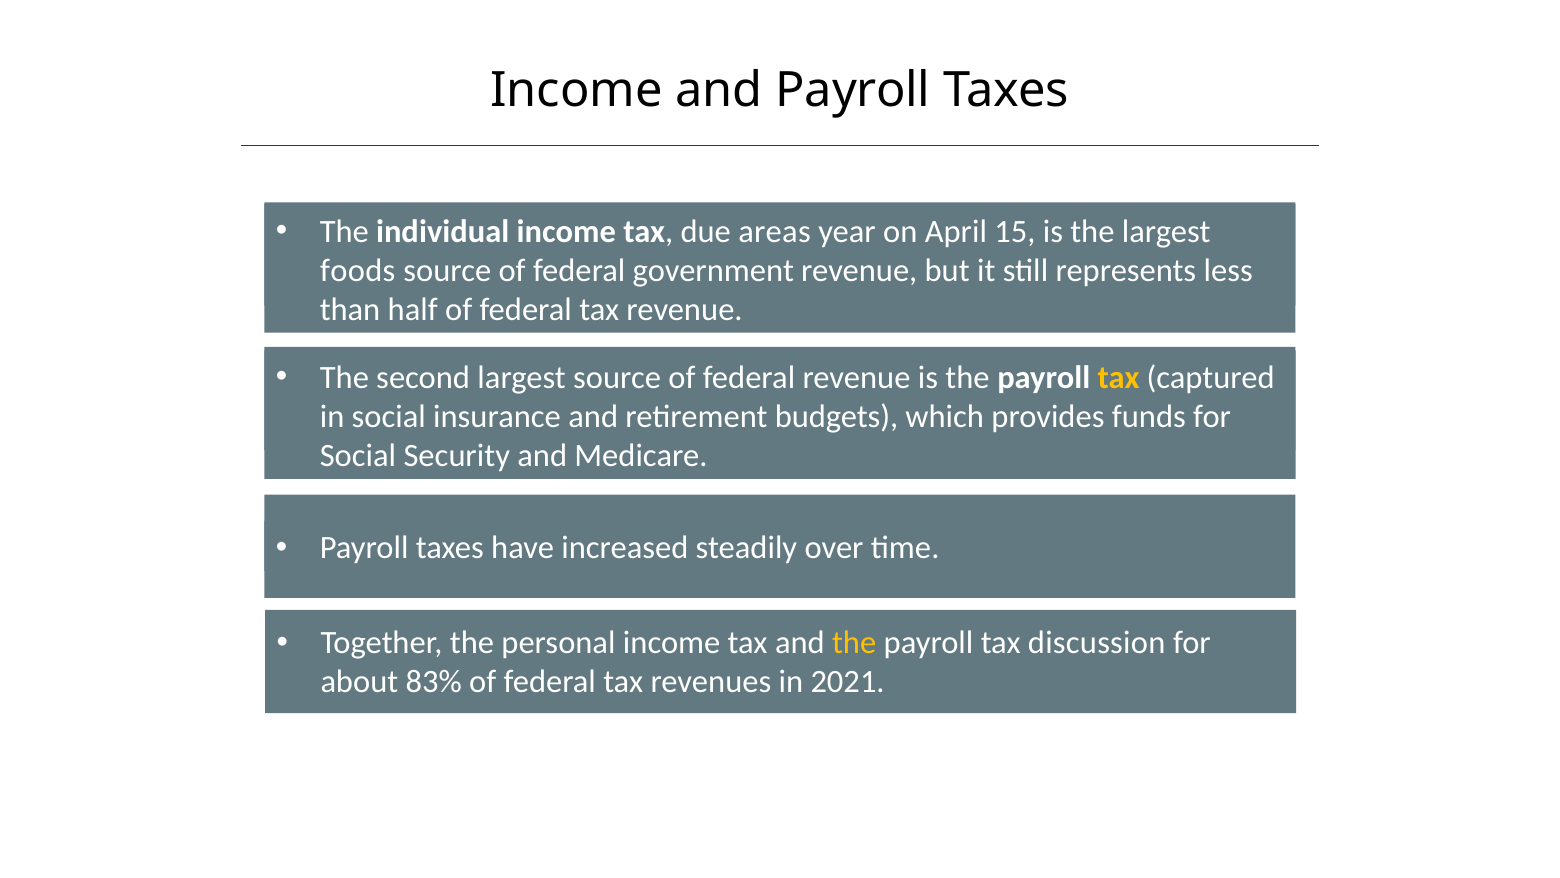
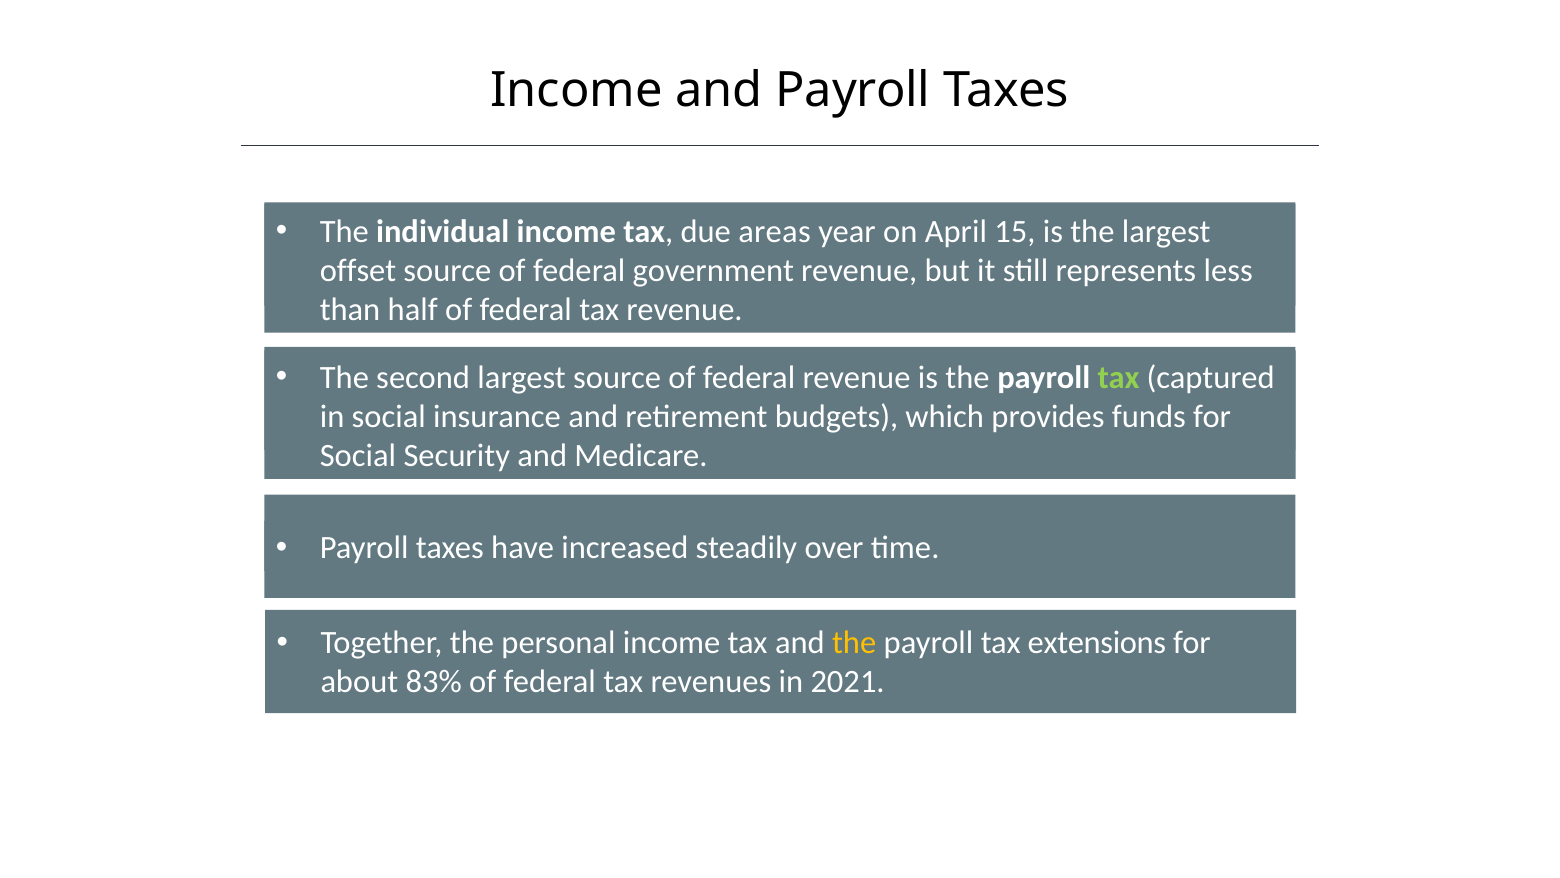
foods: foods -> offset (358, 270)
tax colour: yellow -> light green (1119, 378)
discussion: discussion -> extensions (1097, 643)
